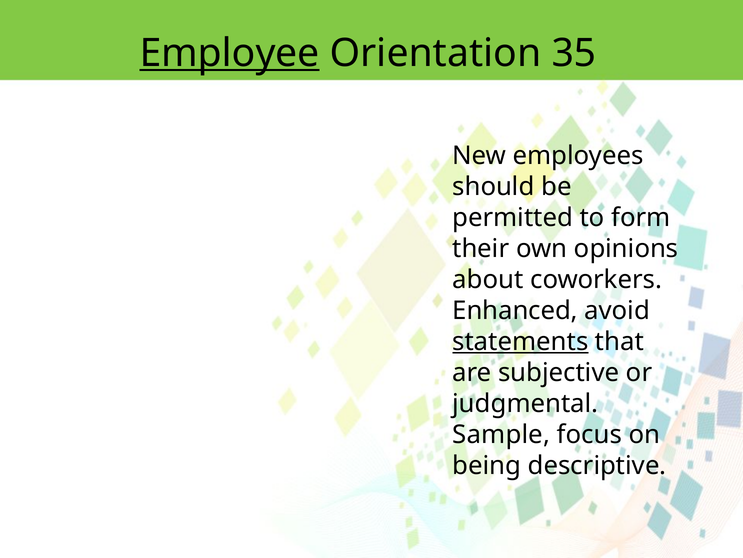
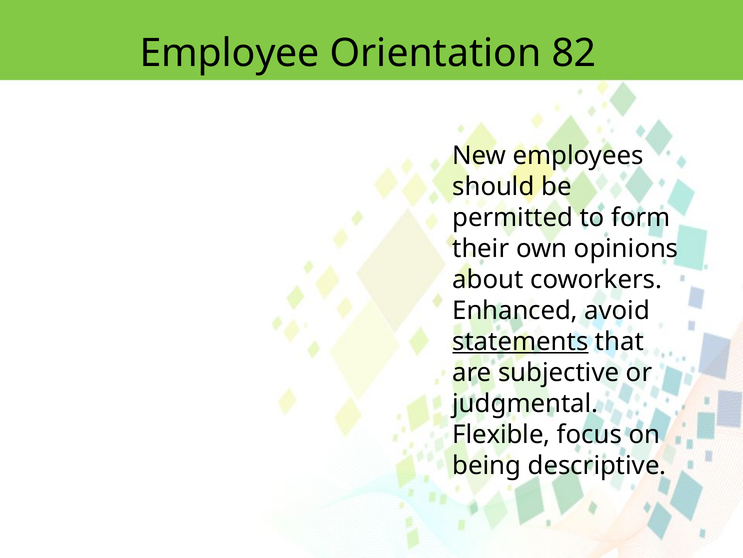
Employee underline: present -> none (230, 53)
35: 35 -> 82 (574, 53)
Sample: Sample -> Flexible (501, 434)
